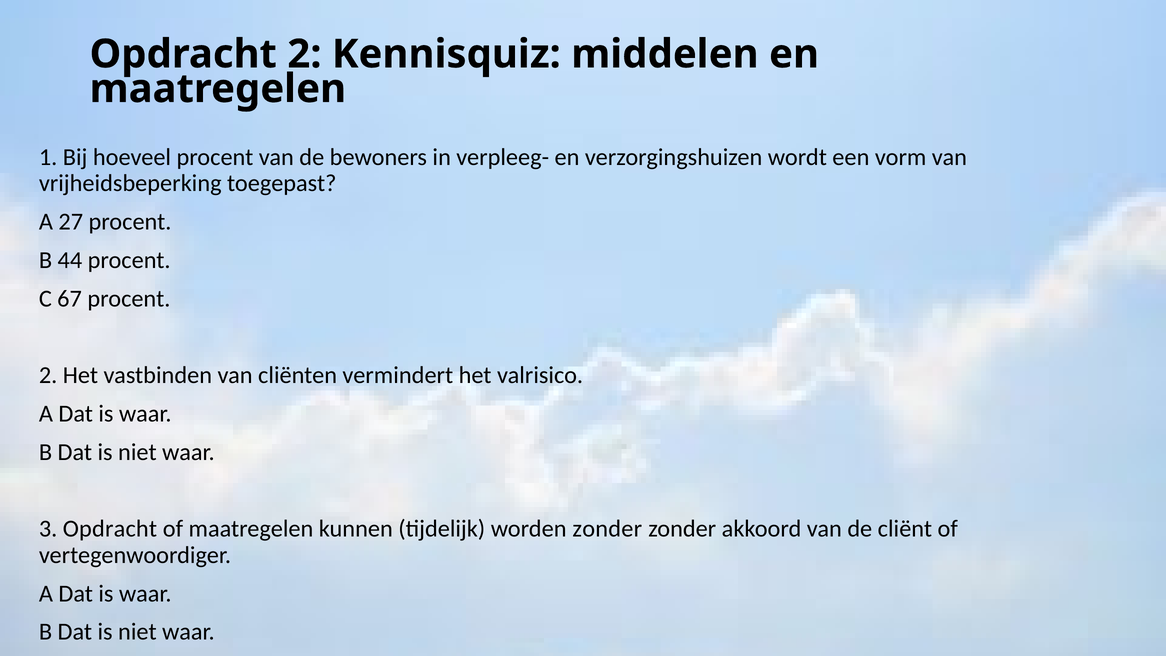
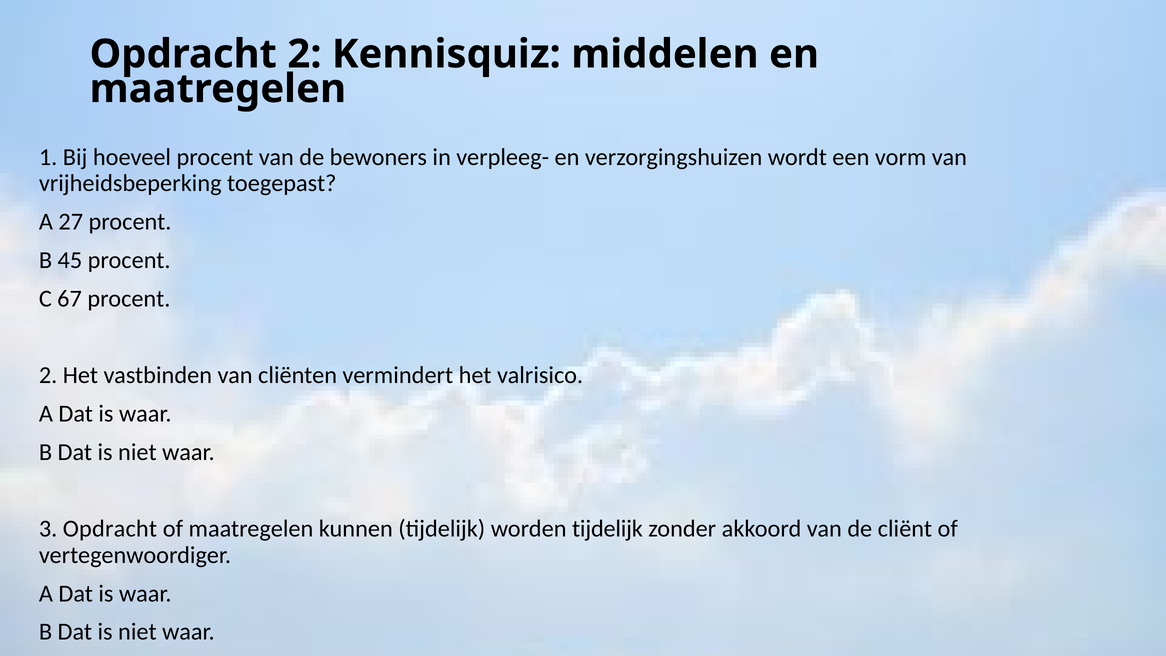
44: 44 -> 45 (70, 260)
worden zonder: zonder -> tijdelijk (607, 529)
